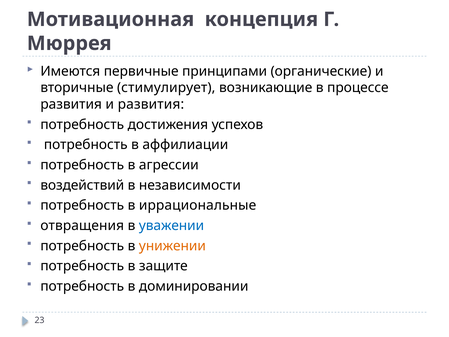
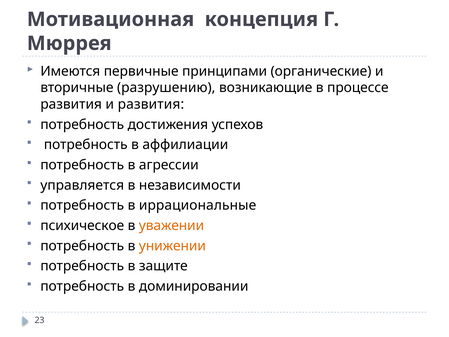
стимулирует: стимулирует -> разрушению (166, 88)
воздействий: воздействий -> управляется (82, 185)
отвращения: отвращения -> психическое (82, 225)
уважении colour: blue -> orange (172, 225)
